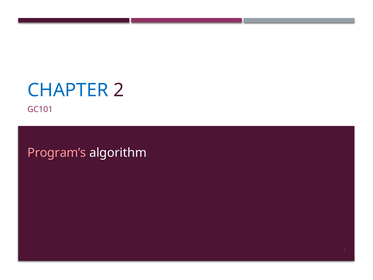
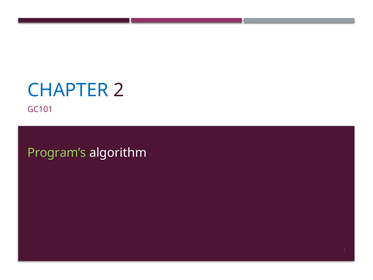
Program’s colour: pink -> light green (57, 153)
